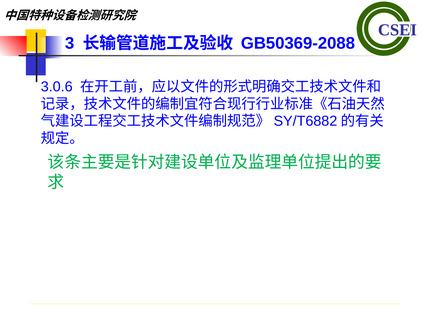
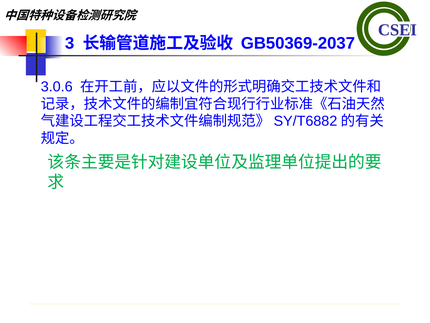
GB50369-2088: GB50369-2088 -> GB50369-2037 (298, 43)
